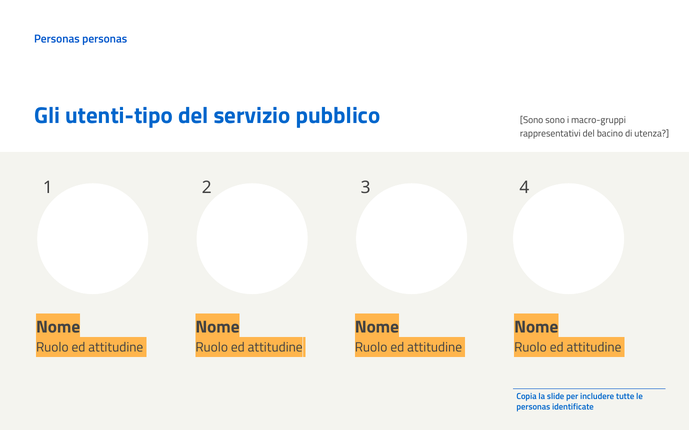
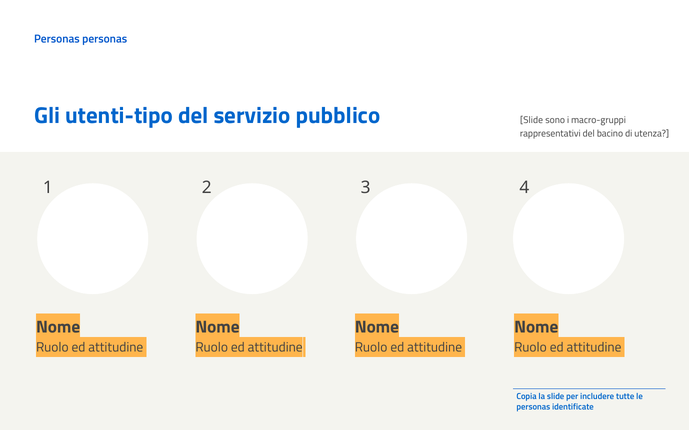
Sono: Sono -> Slide (532, 120)
